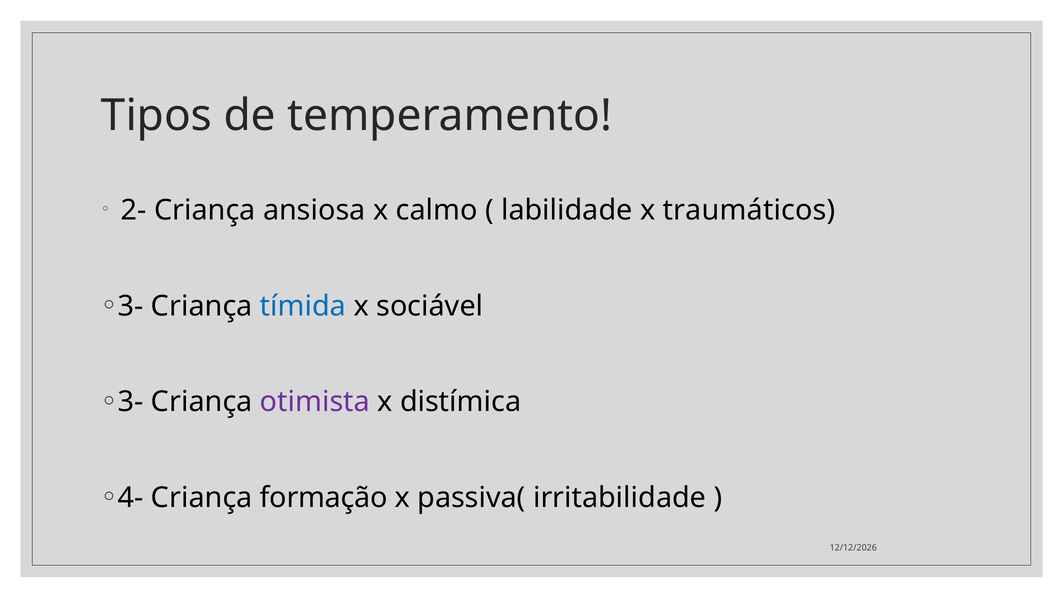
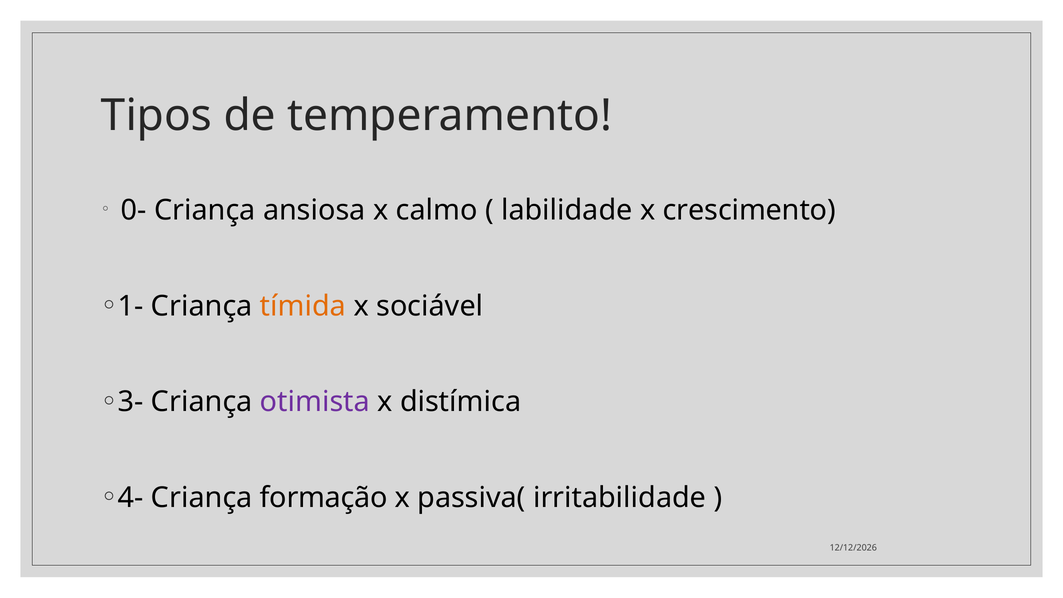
2-: 2- -> 0- (134, 210)
traumáticos: traumáticos -> crescimento (749, 210)
3-: 3- -> 1- (131, 306)
tímida colour: blue -> orange (303, 306)
